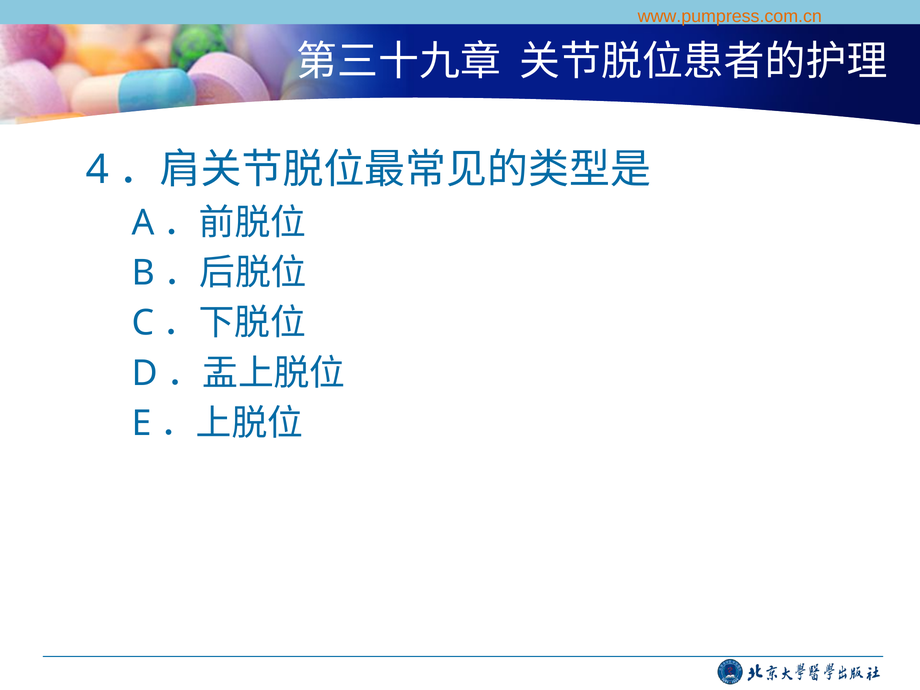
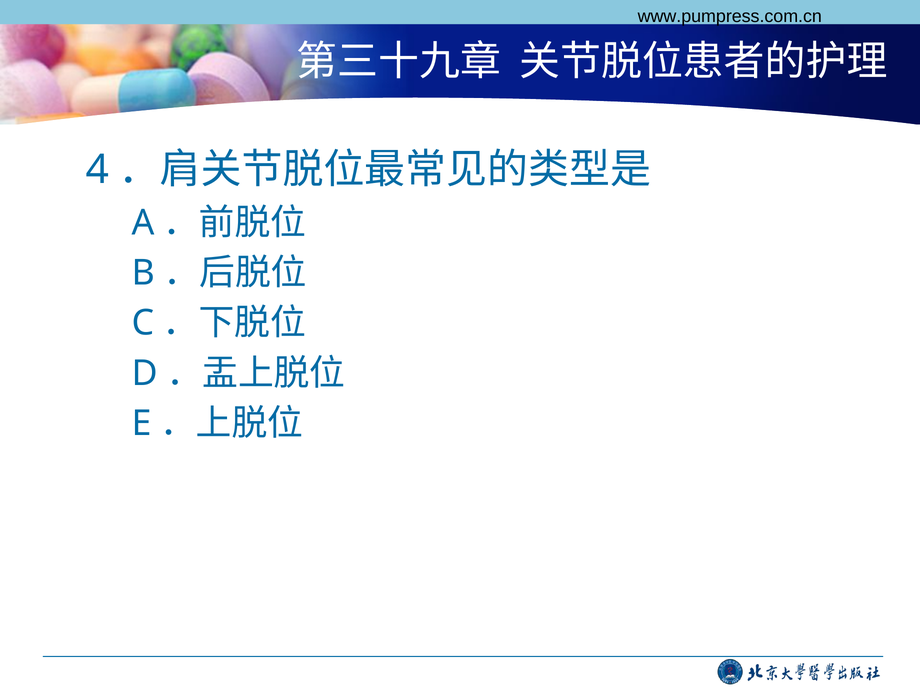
www.pumpress.com.cn colour: orange -> black (730, 17)
